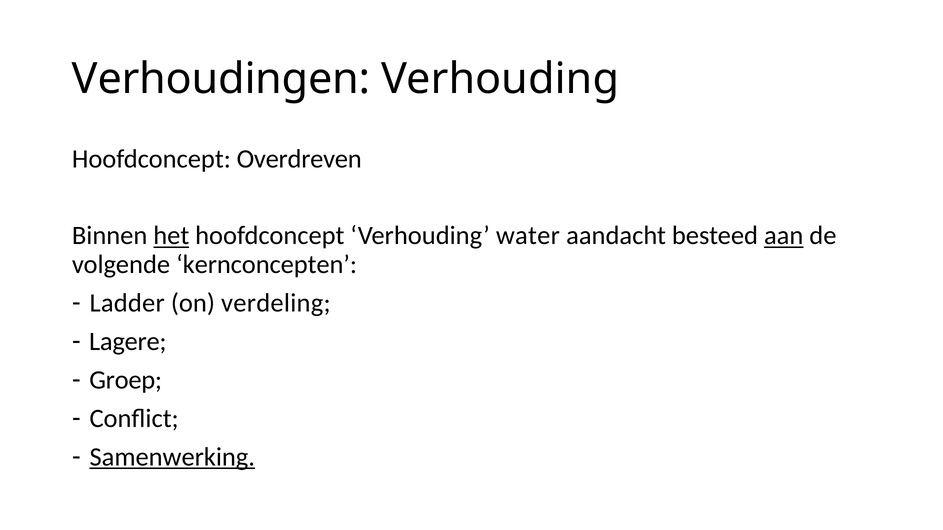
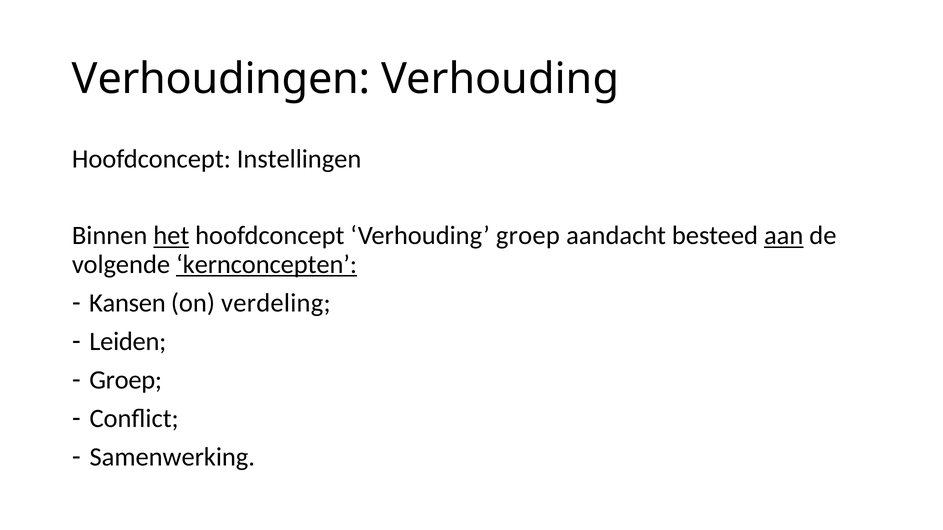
Overdreven: Overdreven -> Instellingen (299, 159)
Verhouding water: water -> groep (528, 236)
kernconcepten underline: none -> present (267, 265)
Ladder: Ladder -> Kansen (127, 303)
Lagere: Lagere -> Leiden (128, 342)
Samenwerking underline: present -> none (172, 457)
